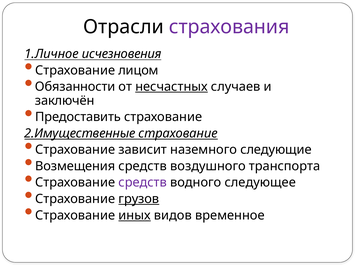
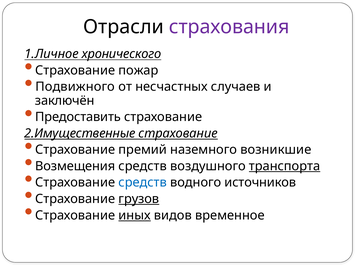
исчезновения: исчезновения -> хронического (122, 54)
лицом: лицом -> пожар (138, 70)
Обязанности: Обязанности -> Подвижного (75, 87)
несчастных underline: present -> none (171, 87)
зависит: зависит -> премий (143, 150)
следующие: следующие -> возникшие (276, 150)
транспорта underline: none -> present (285, 166)
средств colour: purple -> blue (143, 183)
следующее: следующее -> источников (260, 183)
